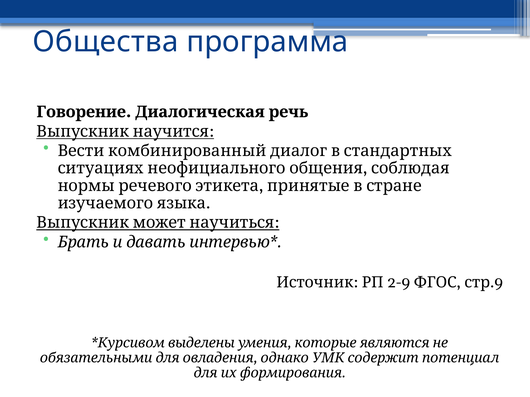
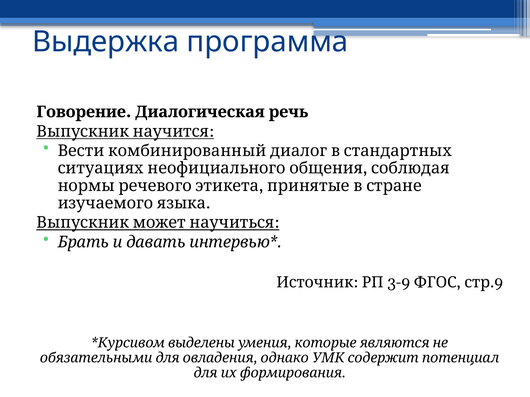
Общества: Общества -> Выдержка (106, 42)
2-9: 2-9 -> 3-9 (399, 283)
